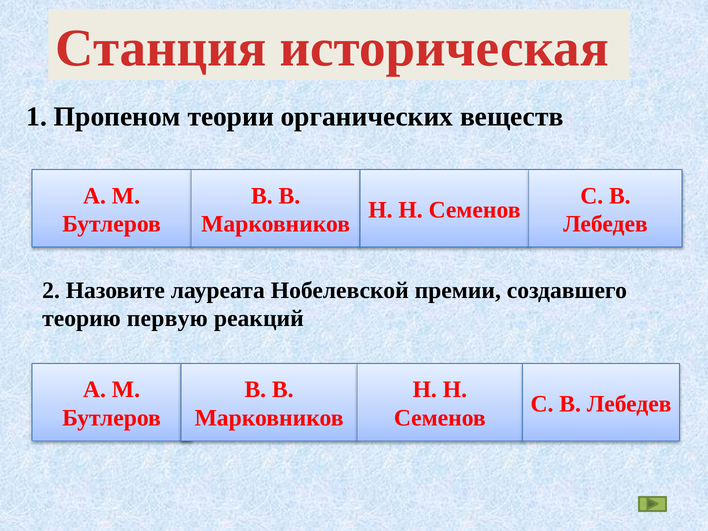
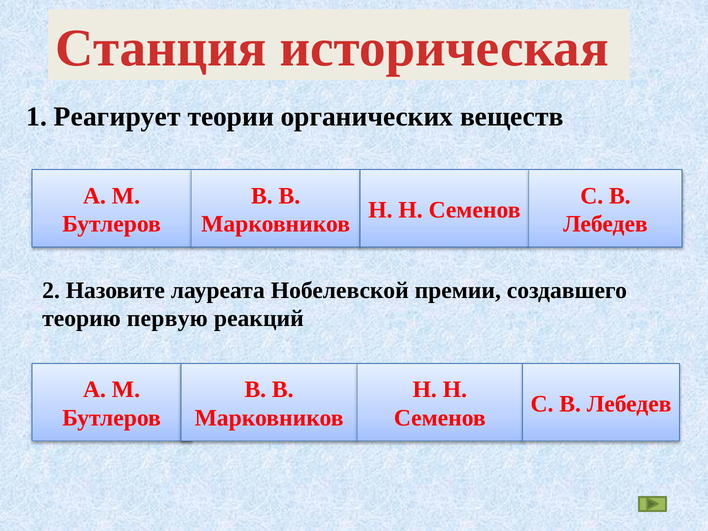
Пропеном: Пропеном -> Реагирует (117, 117)
